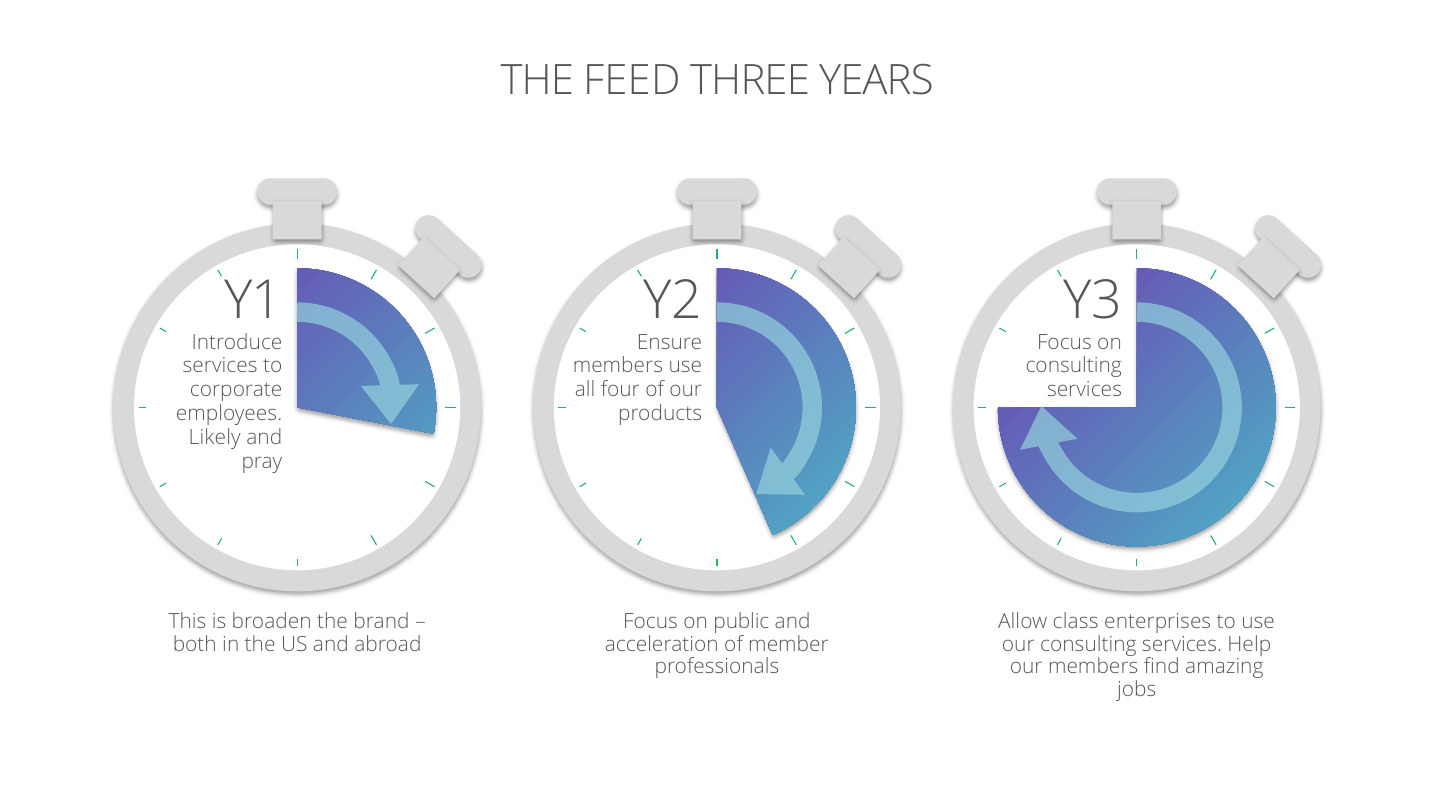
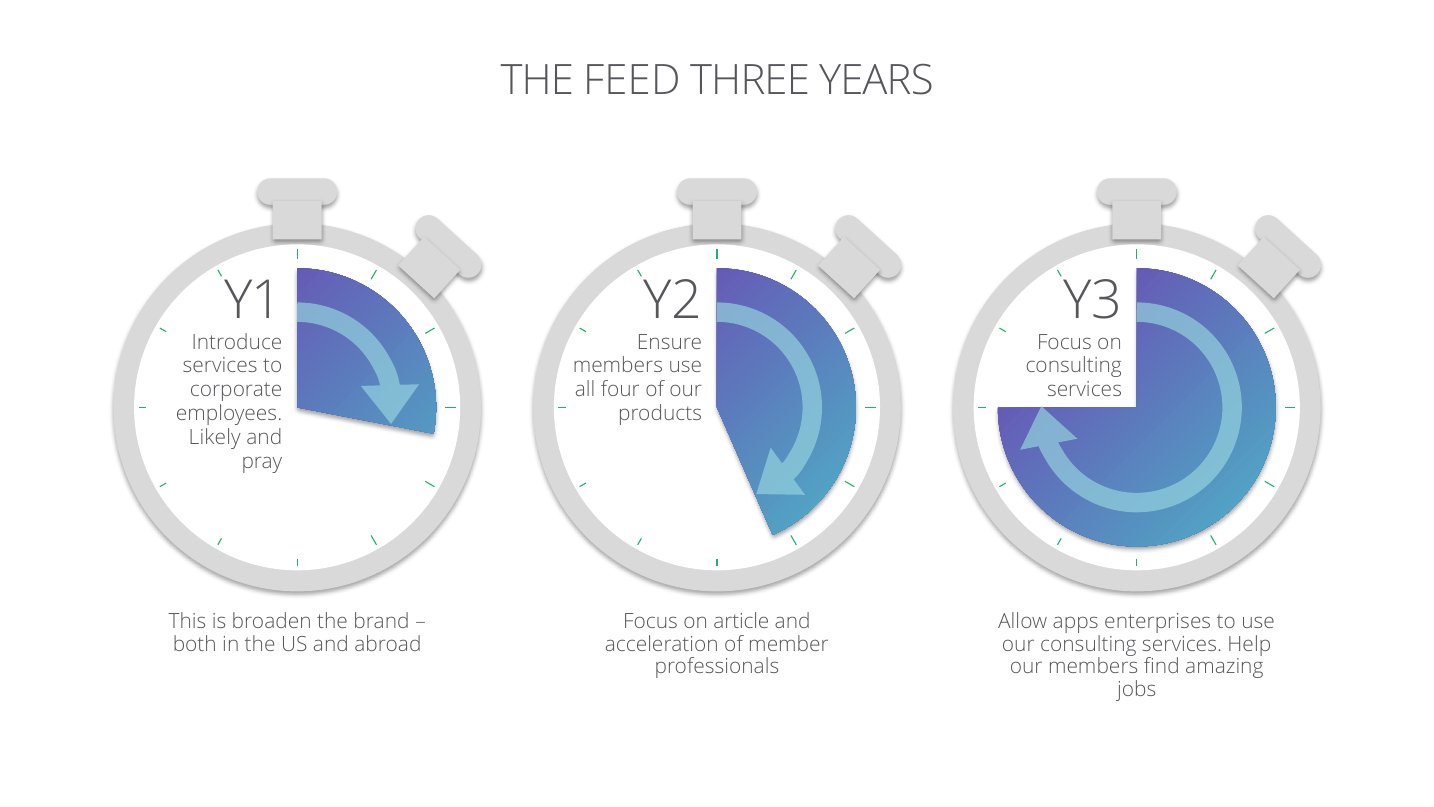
public: public -> article (741, 621)
class: class -> apps (1076, 621)
